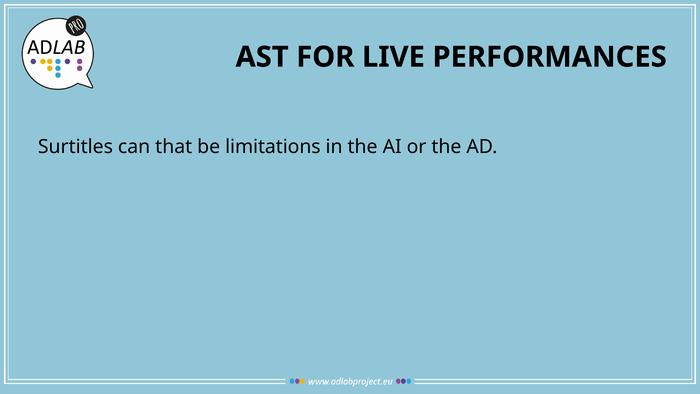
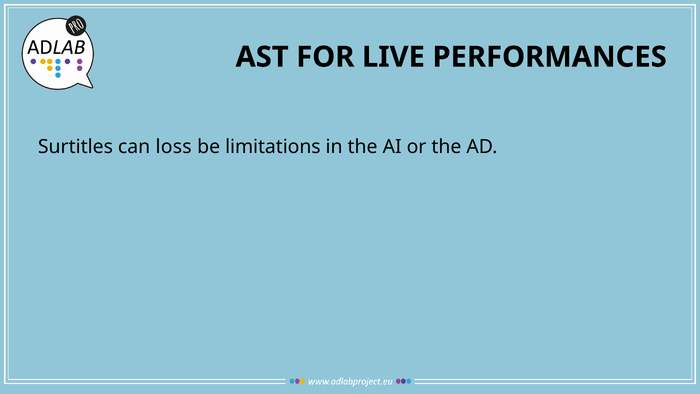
that: that -> loss (174, 147)
